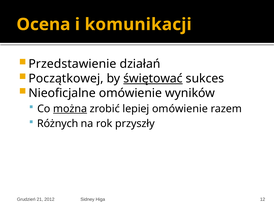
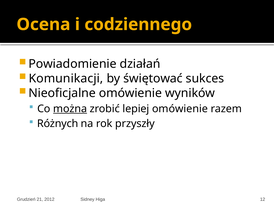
komunikacji: komunikacji -> codziennego (138, 24)
Przedstawienie: Przedstawienie -> Powiadomienie (73, 64)
Początkowej: Początkowej -> Komunikacji (66, 79)
świętować underline: present -> none (153, 79)
